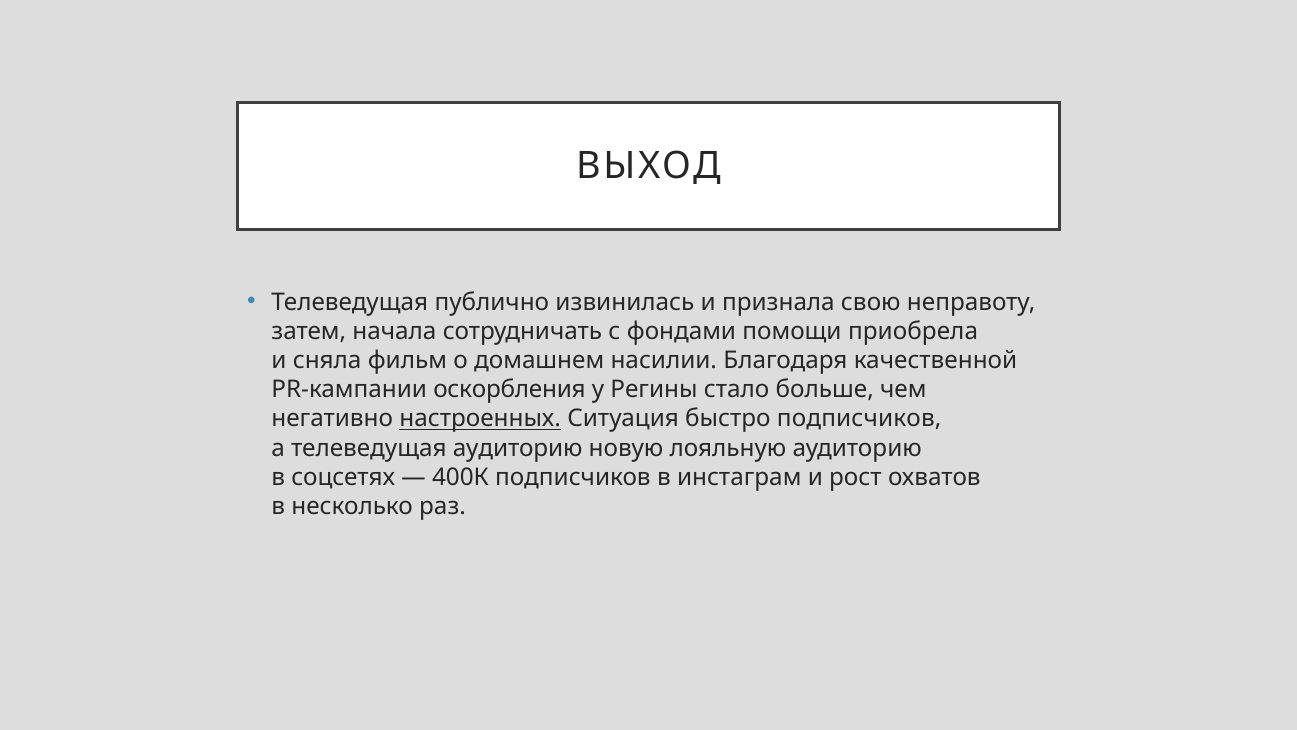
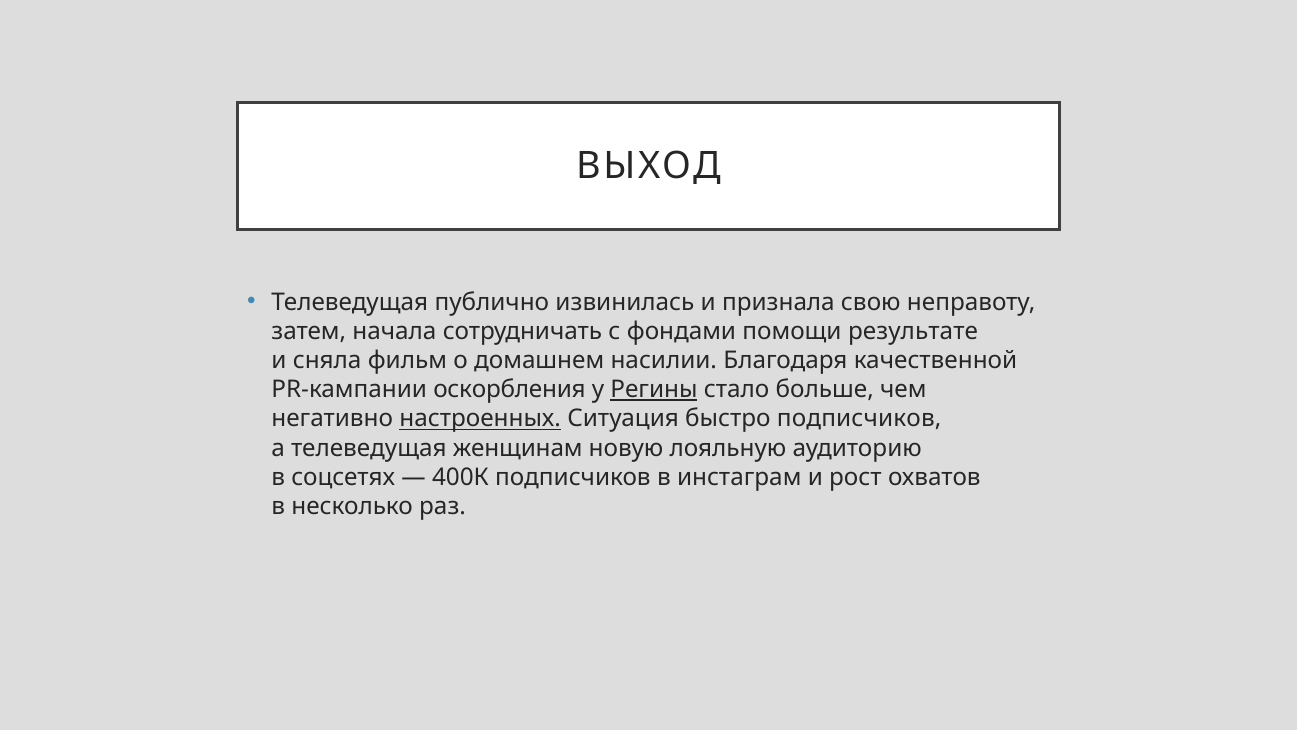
приобрела: приобрела -> результате (913, 331)
Регины underline: none -> present (654, 389)
телеведущая аудиторию: аудиторию -> женщинам (518, 448)
